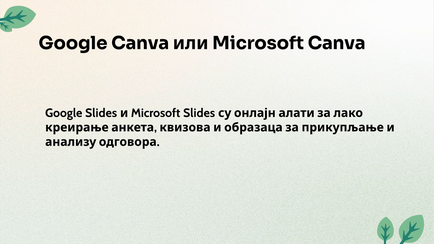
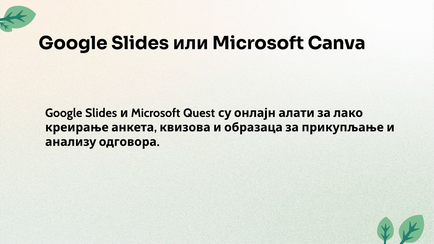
Canva: Canva -> Slides (140, 43)
Microsoft Slides: Slides -> Quest (199, 113)
